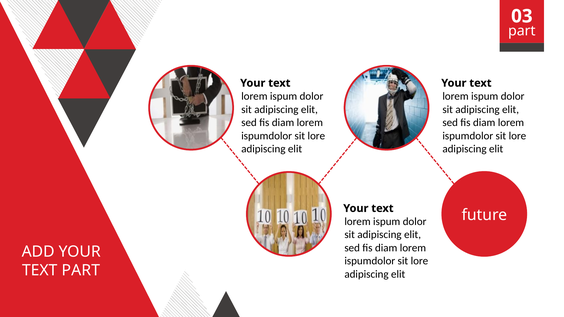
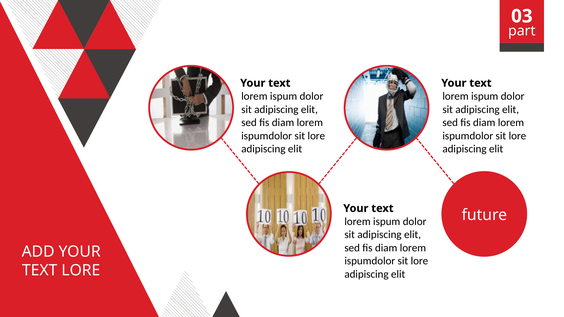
TEXT PART: PART -> LORE (81, 271)
